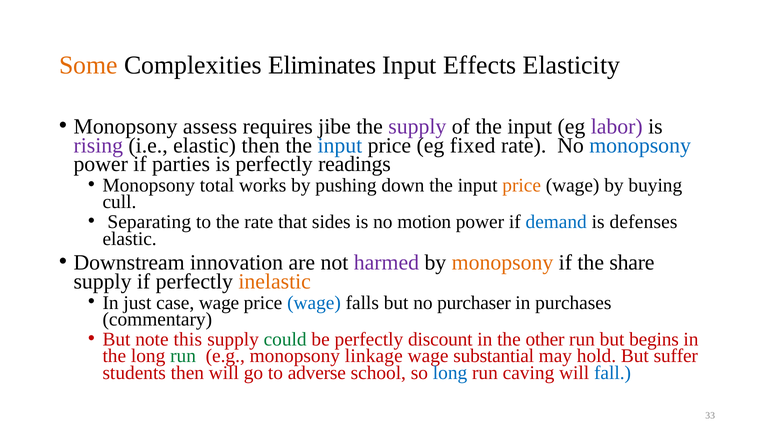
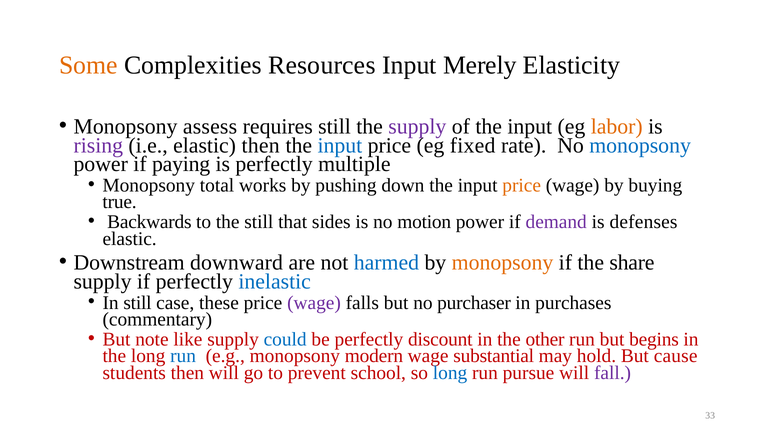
Eliminates: Eliminates -> Resources (322, 65)
Effects: Effects -> Merely (480, 65)
requires jibe: jibe -> still (335, 127)
labor colour: purple -> orange (617, 127)
parties: parties -> paying (181, 164)
readings: readings -> multiple (354, 164)
cull: cull -> true (120, 202)
Separating: Separating -> Backwards (149, 222)
the rate: rate -> still (259, 222)
demand colour: blue -> purple (556, 222)
innovation: innovation -> downward (237, 263)
harmed colour: purple -> blue (386, 263)
inelastic colour: orange -> blue (275, 282)
In just: just -> still (137, 303)
case wage: wage -> these (219, 303)
wage colour: blue -> purple (314, 303)
this: this -> like (188, 340)
could colour: green -> blue (285, 340)
run colour: green -> blue (183, 356)
linkage: linkage -> modern (374, 356)
suffer: suffer -> cause (676, 356)
adverse: adverse -> prevent (317, 373)
caving: caving -> pursue (528, 373)
fall colour: blue -> purple (613, 373)
